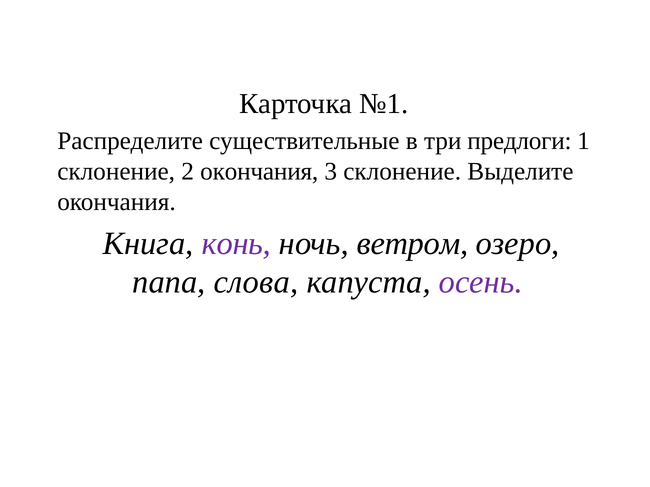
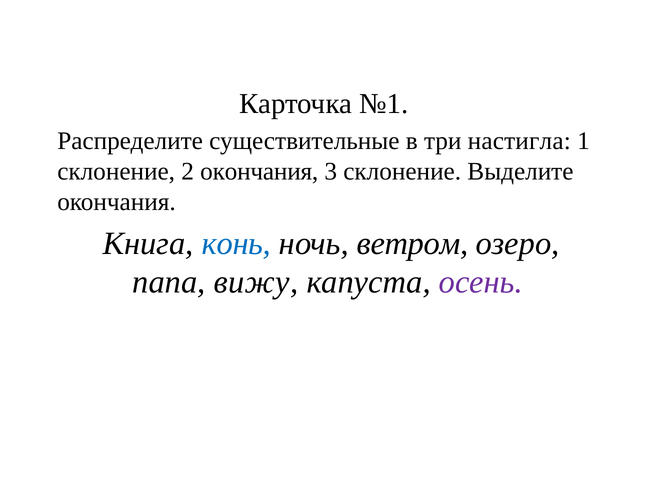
предлоги: предлоги -> настигла (519, 141)
конь colour: purple -> blue (236, 244)
слова: слова -> вижу (256, 283)
